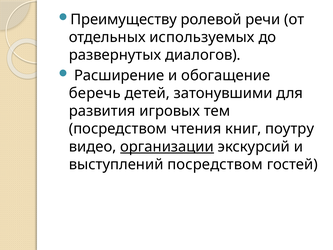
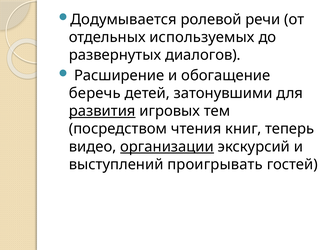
Преимуществу: Преимуществу -> Додумывается (124, 19)
развития underline: none -> present (102, 111)
поутру: поутру -> теперь (290, 129)
выступлений посредством: посредством -> проигрывать (215, 164)
